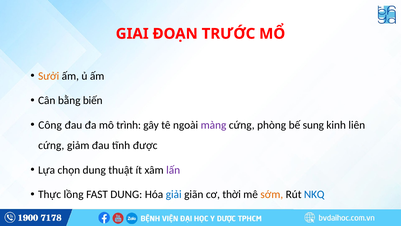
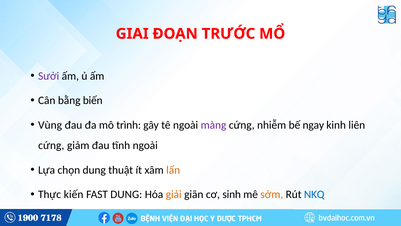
Sưởi colour: orange -> purple (49, 76)
Công: Công -> Vùng (50, 125)
phòng: phòng -> nhiễm (272, 125)
sung: sung -> ngay (313, 125)
tĩnh được: được -> ngoài (145, 145)
lấn colour: purple -> orange (173, 170)
lồng: lồng -> kiến (74, 194)
giải colour: blue -> orange (174, 194)
thời: thời -> sinh (232, 194)
